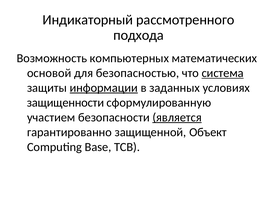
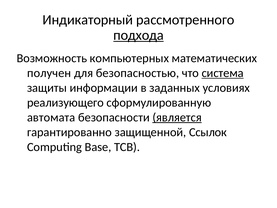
подхода underline: none -> present (139, 35)
основой: основой -> получен (49, 73)
информации underline: present -> none (104, 88)
защищенности: защищенности -> реализующего (65, 102)
участием: участием -> автомата (51, 117)
Объект: Объект -> Ссылок (208, 132)
